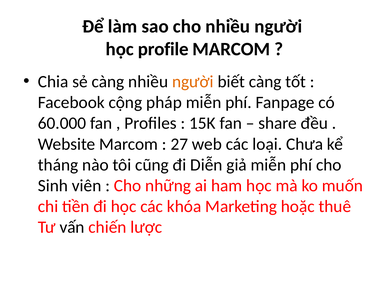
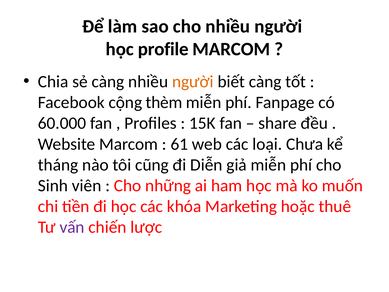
pháp: pháp -> thèm (164, 102)
27: 27 -> 61 (179, 144)
vấn colour: black -> purple (72, 227)
